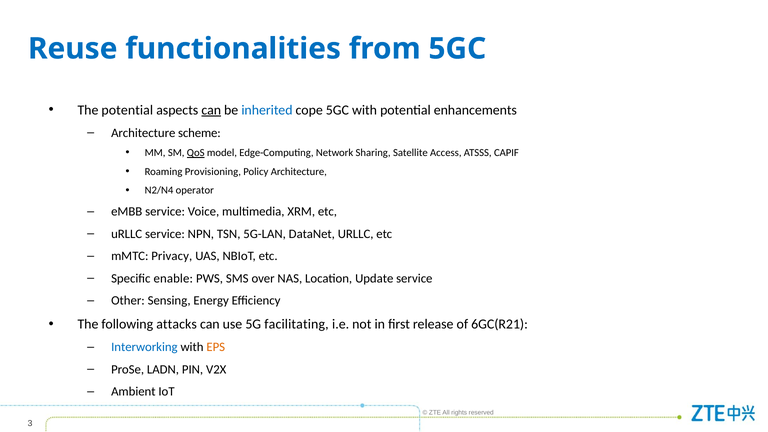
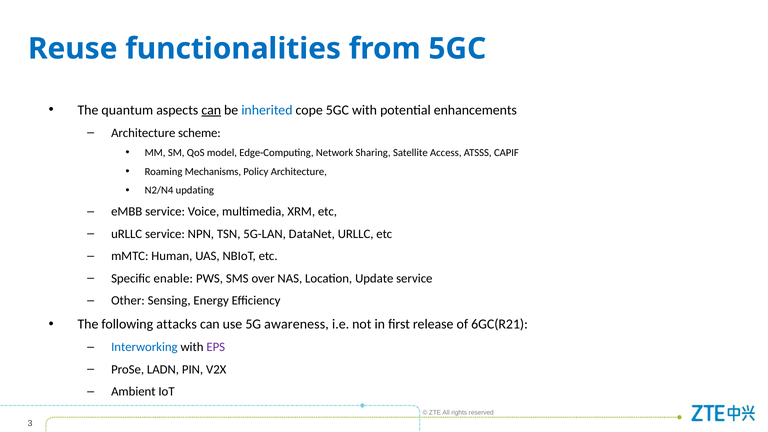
The potential: potential -> quantum (127, 110)
QoS underline: present -> none (196, 153)
Provisioning: Provisioning -> Mechanisms (213, 172)
operator: operator -> updating (195, 190)
Privacy: Privacy -> Human (172, 256)
facilitating: facilitating -> awareness (297, 324)
EPS colour: orange -> purple (216, 347)
